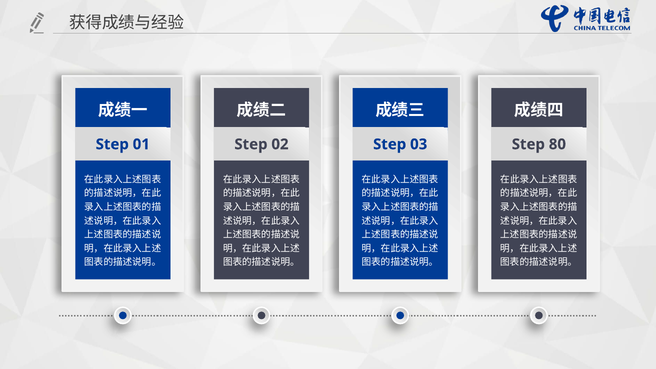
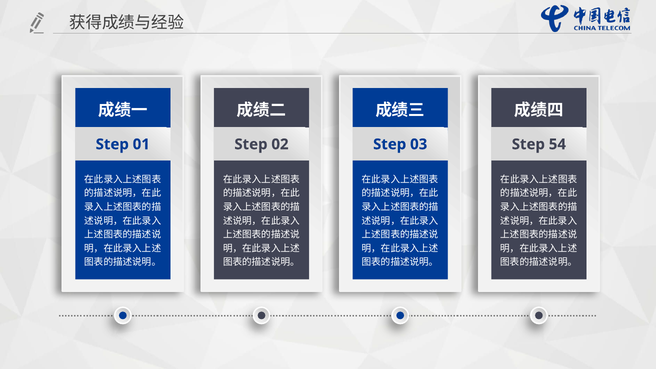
80: 80 -> 54 (557, 144)
